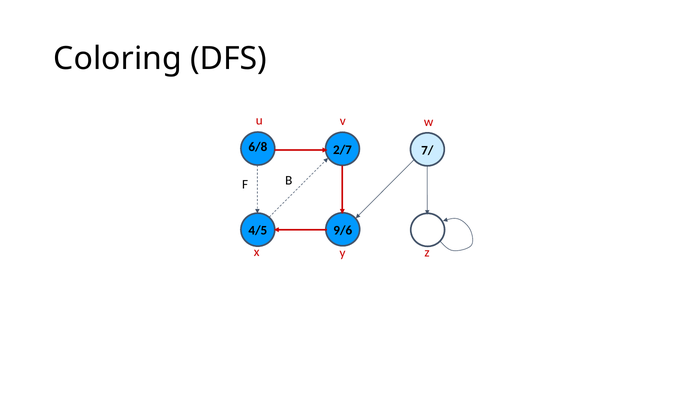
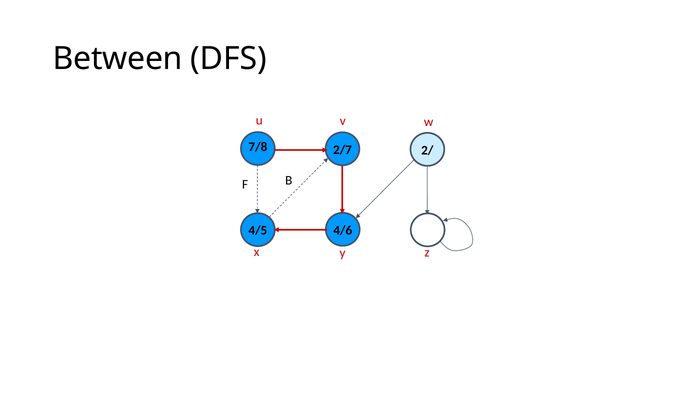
Coloring: Coloring -> Between (118, 59)
6/8: 6/8 -> 7/8 (258, 147)
7/: 7/ -> 2/ (427, 150)
9/6: 9/6 -> 4/6 (343, 230)
